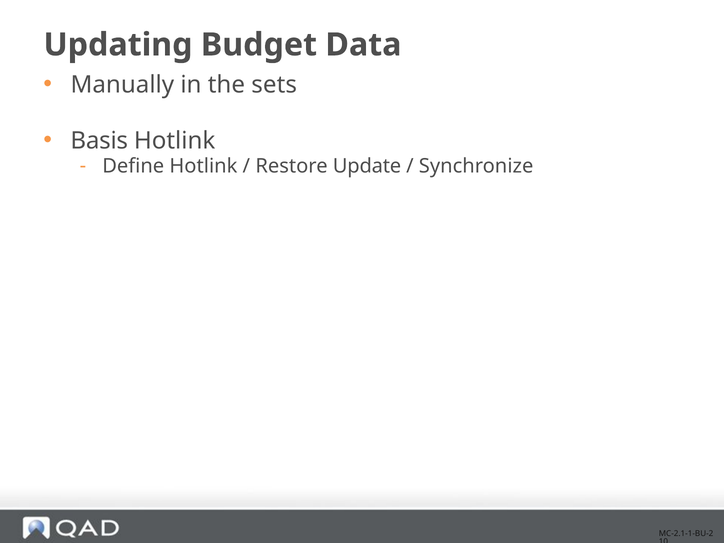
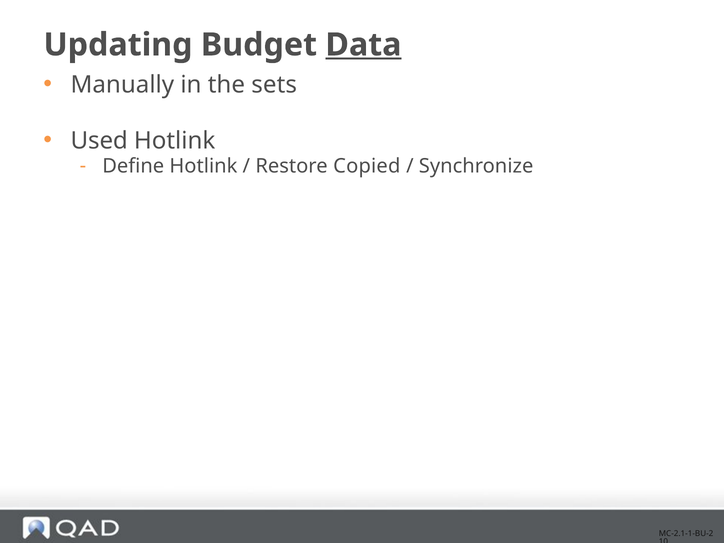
Data underline: none -> present (363, 45)
Basis: Basis -> Used (99, 141)
Update: Update -> Copied (367, 166)
